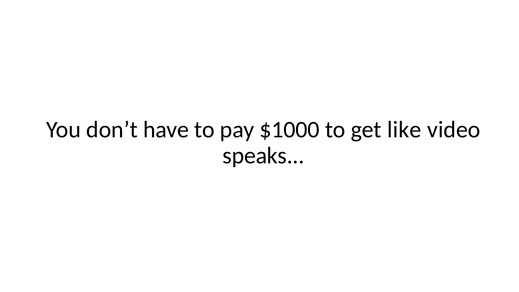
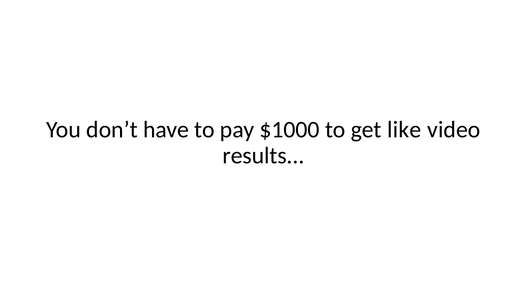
speaks: speaks -> results (263, 155)
